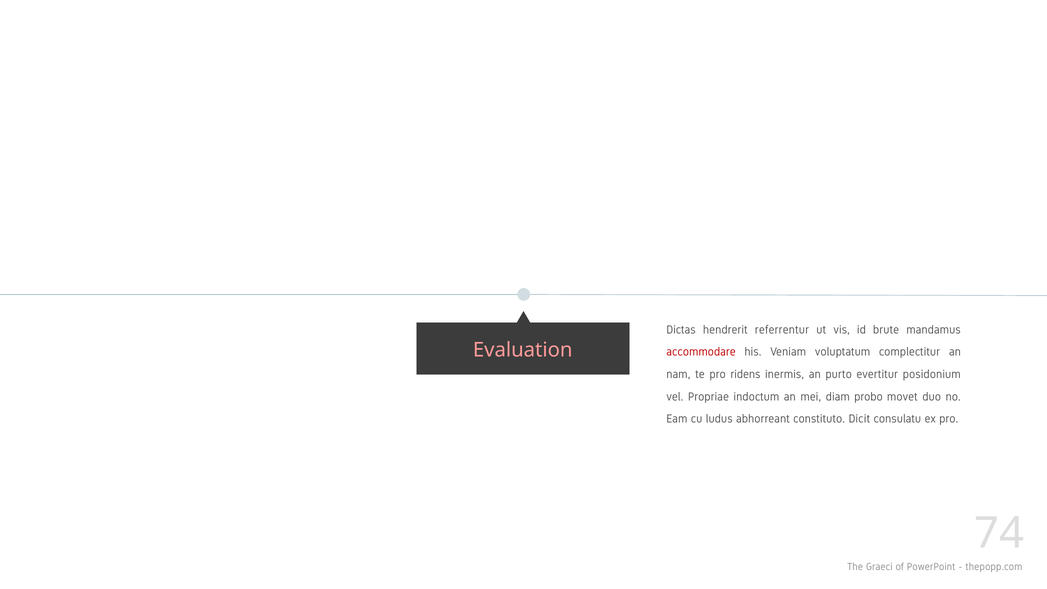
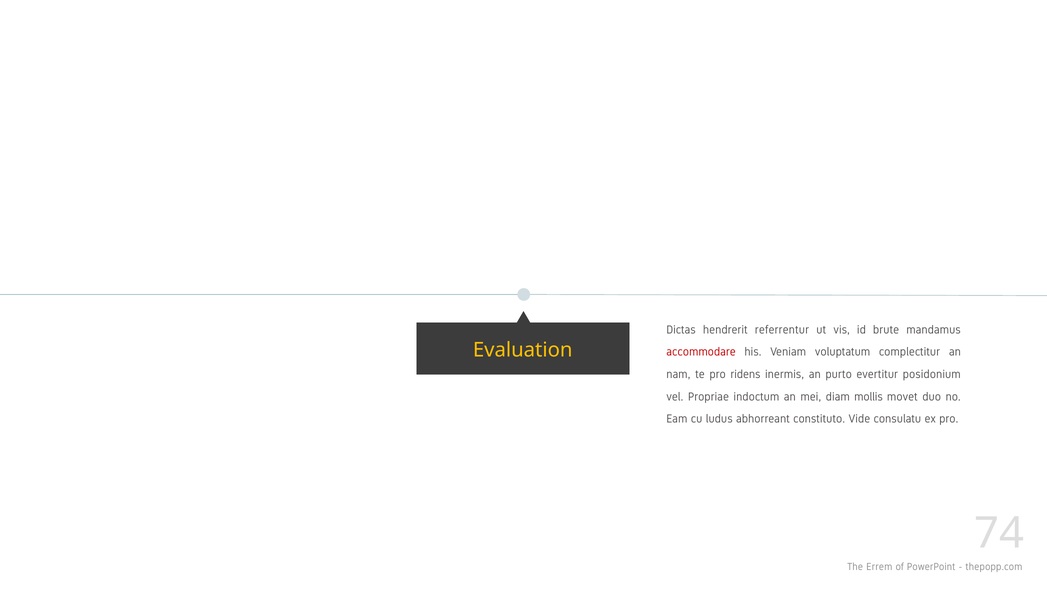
Evaluation colour: pink -> yellow (523, 350)
probo: probo -> mollis (869, 397)
Dicit: Dicit -> Vide (859, 419)
Graeci: Graeci -> Errem (879, 567)
